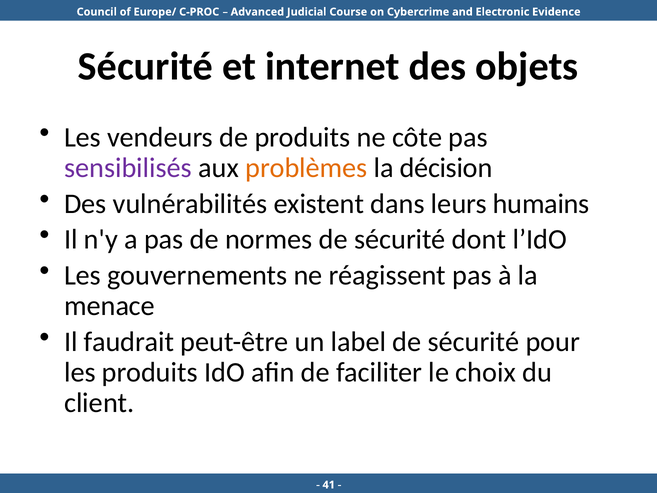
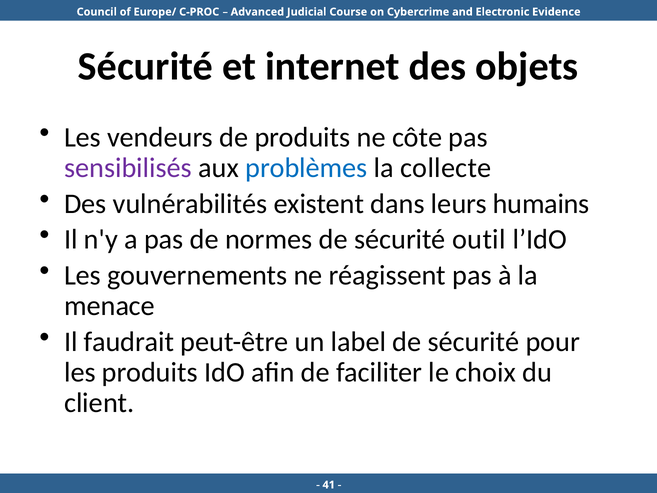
problèmes colour: orange -> blue (306, 168)
décision: décision -> collecte (446, 168)
dont: dont -> outil (479, 239)
